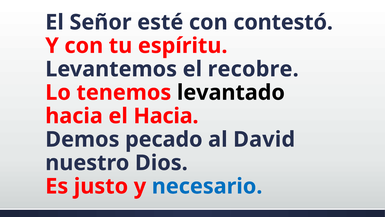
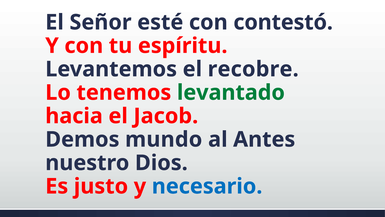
levantado colour: black -> green (231, 92)
el Hacia: Hacia -> Jacob (166, 116)
pecado: pecado -> mundo (164, 139)
David: David -> Antes (264, 139)
